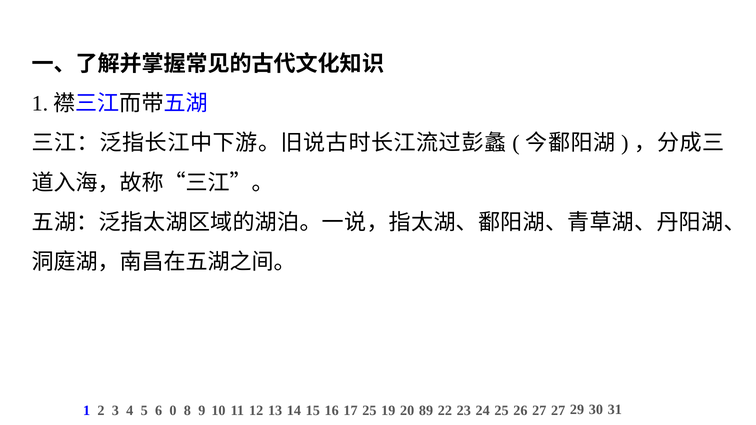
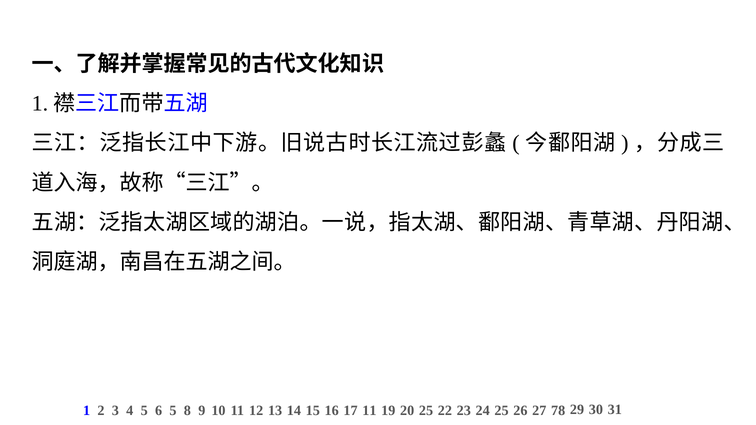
6 0: 0 -> 5 (173, 411)
17 25: 25 -> 11 (369, 411)
20 89: 89 -> 25 (426, 411)
27 27: 27 -> 78 (558, 411)
